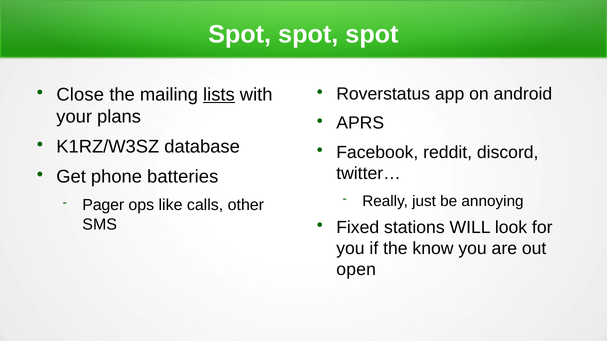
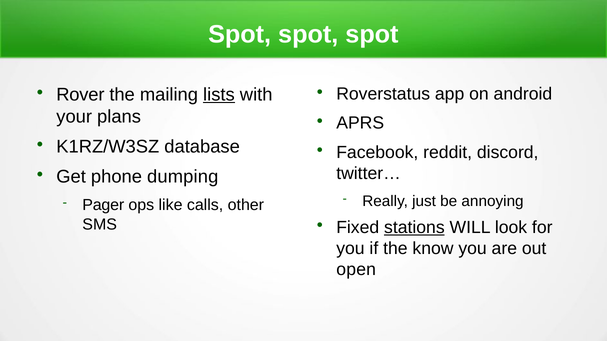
Close: Close -> Rover (80, 95)
batteries: batteries -> dumping (183, 177)
stations underline: none -> present (414, 228)
